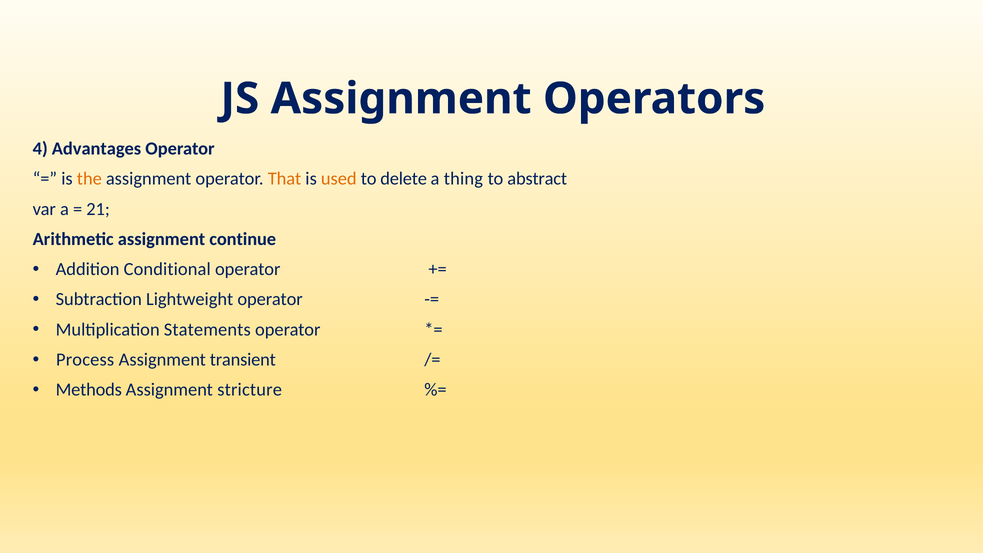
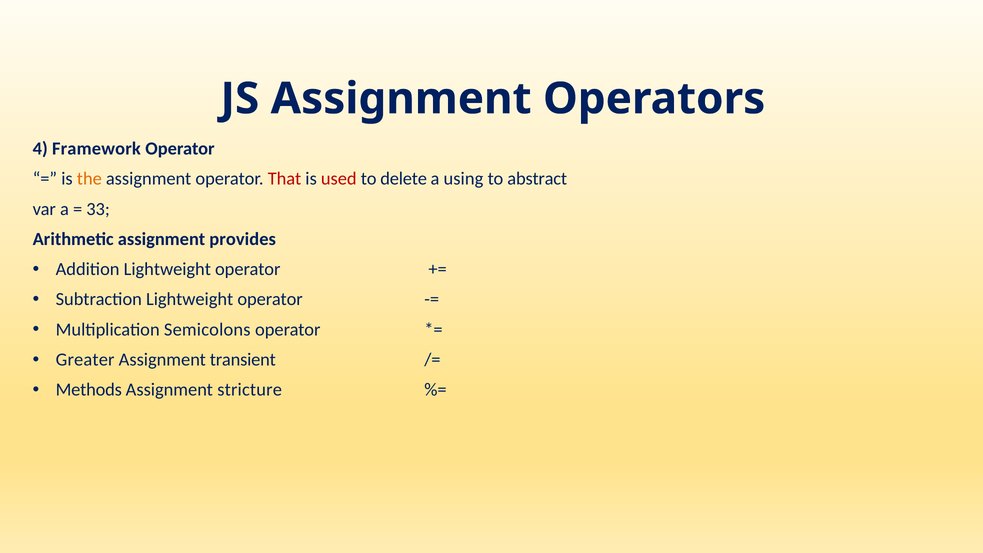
Advantages: Advantages -> Framework (96, 149)
That colour: orange -> red (285, 179)
used colour: orange -> red (339, 179)
thing: thing -> using (463, 179)
21: 21 -> 33 (98, 209)
continue: continue -> provides (243, 239)
Addition Conditional: Conditional -> Lightweight (167, 269)
Statements: Statements -> Semicolons (207, 330)
Process: Process -> Greater (85, 360)
